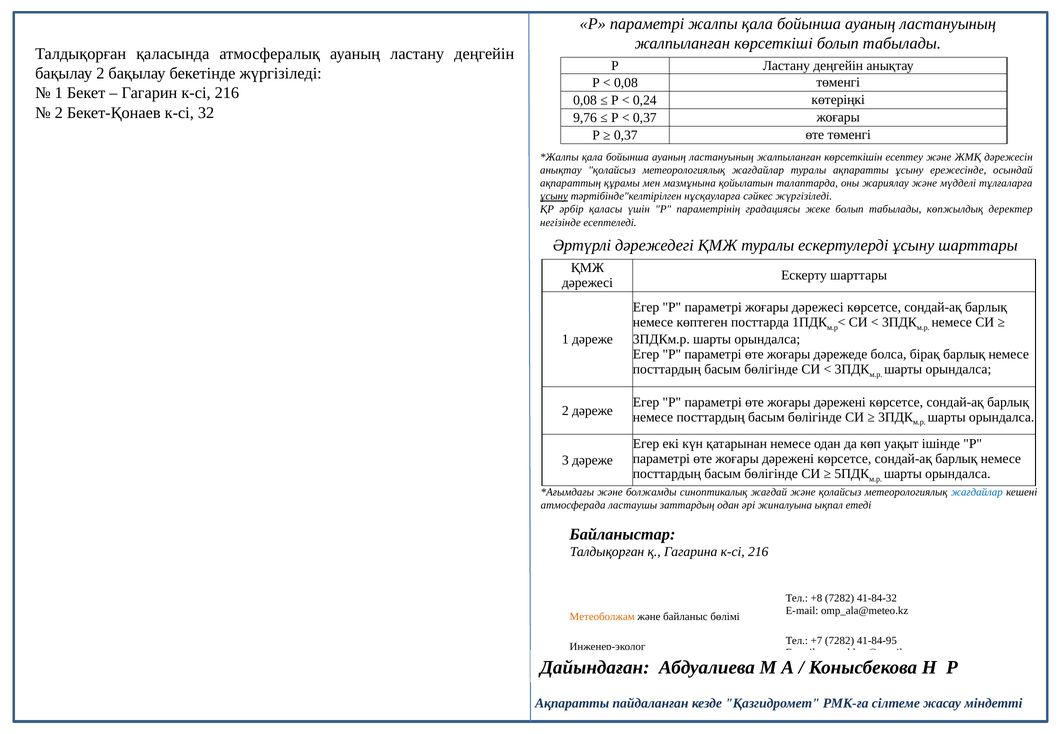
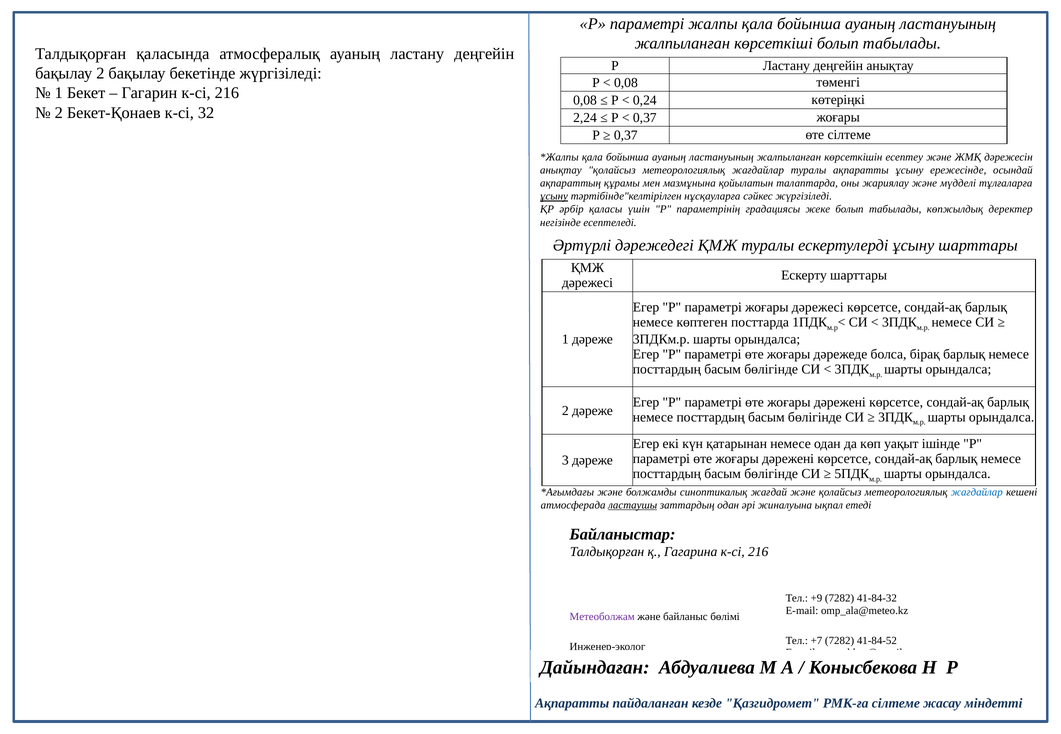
9,76: 9,76 -> 2,24 (585, 118)
өте төменгі: төменгі -> сілтеме (849, 135)
ластаушы underline: none -> present (633, 505)
+8: +8 -> +9 (816, 599)
Метеоболжам colour: orange -> purple (602, 617)
41-84-95: 41-84-95 -> 41-84-52 (877, 641)
